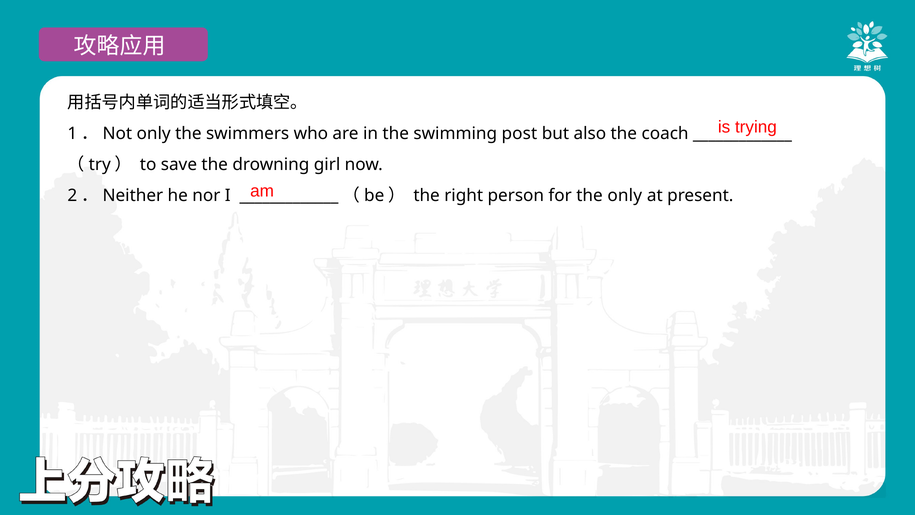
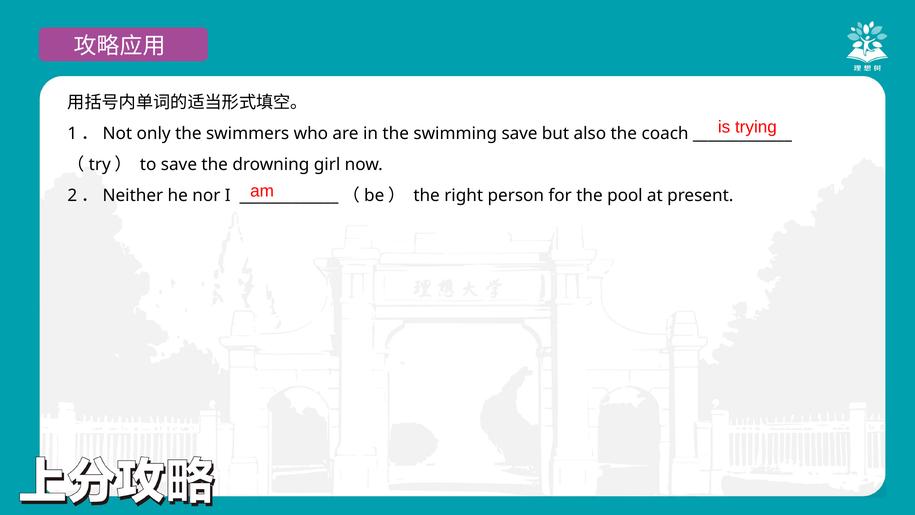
swimming post: post -> save (520, 134)
the only: only -> pool (625, 195)
